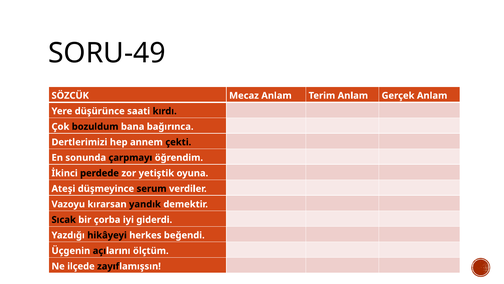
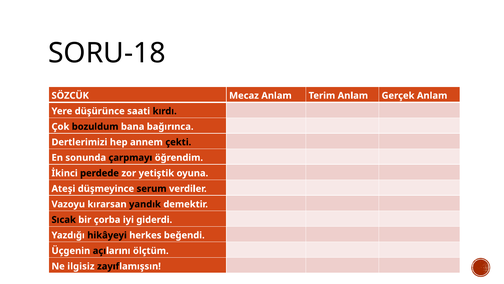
SORU-49: SORU-49 -> SORU-18 (107, 53)
ilçede: ilçede -> ilgisiz (81, 266)
